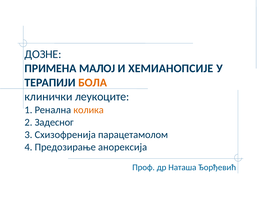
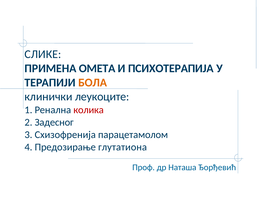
ДОЗНЕ: ДОЗНЕ -> СЛИКЕ (43, 54)
МАЛОЈ: МАЛОЈ -> ОМЕТА (97, 68)
ХЕМИАНОПСИЈЕ: ХЕМИАНОПСИЈЕ -> ПСИХОТЕРАПИЈА (171, 68)
колика colour: orange -> red (89, 110)
анорексија: анорексија -> глутатиона (123, 147)
